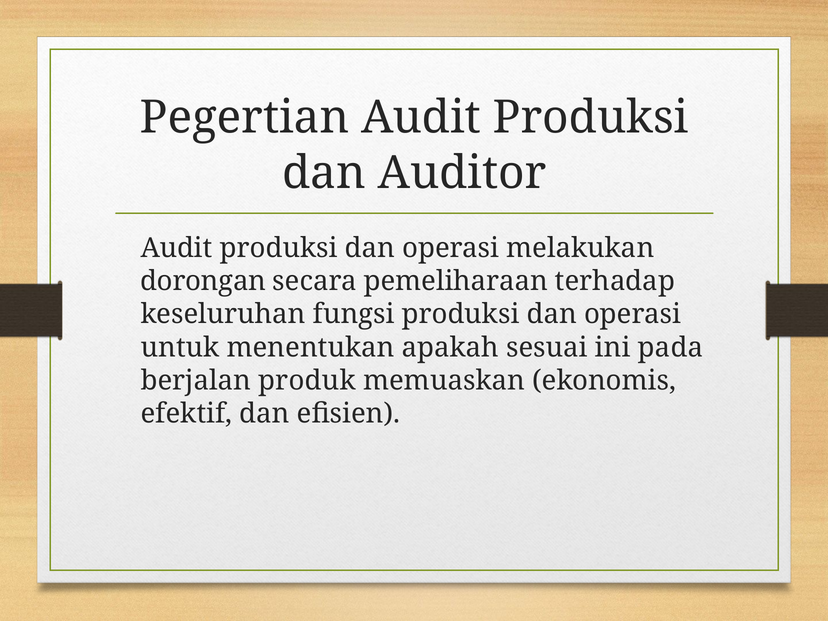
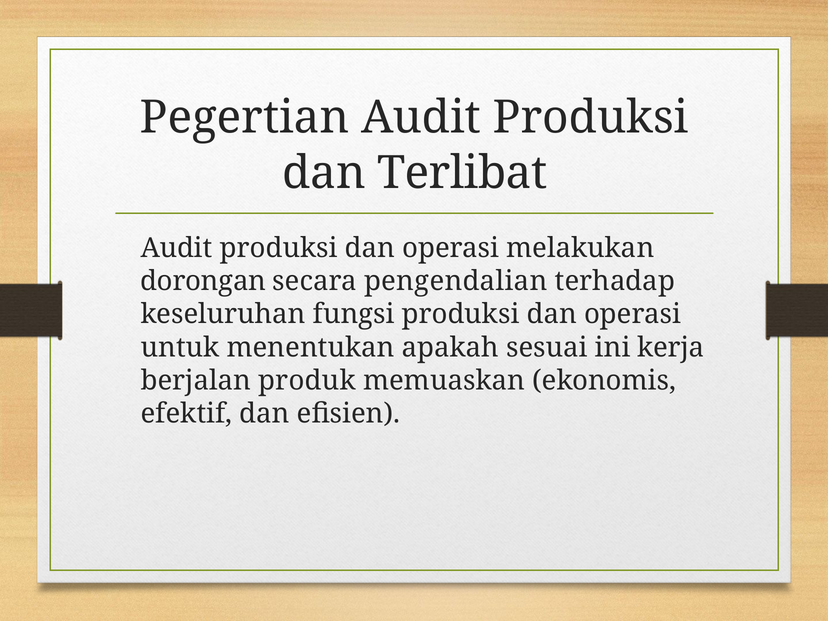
Auditor: Auditor -> Terlibat (462, 173)
pemeliharaan: pemeliharaan -> pengendalian (456, 281)
pada: pada -> kerja (671, 347)
